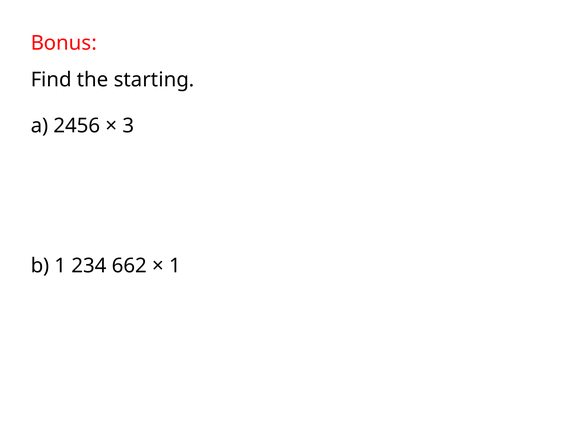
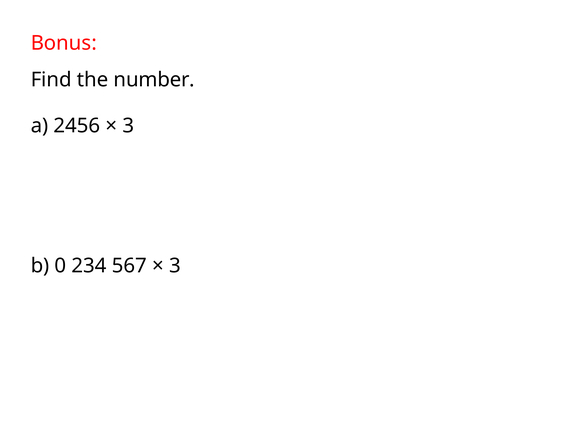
starting: starting -> number (154, 80)
b 1: 1 -> 0 (60, 266)
662: 662 -> 567 (129, 266)
1: 1 -> 3 (175, 266)
